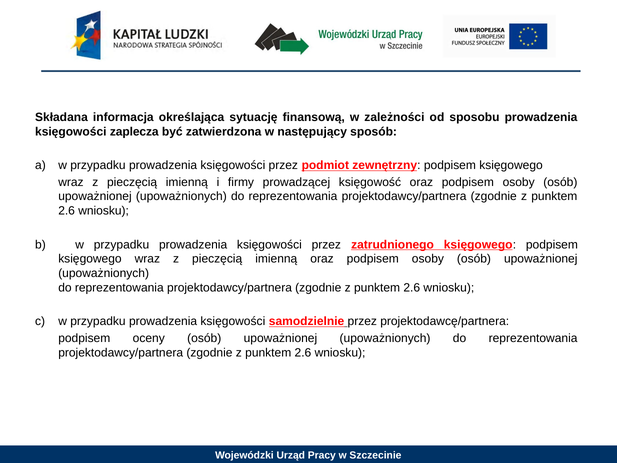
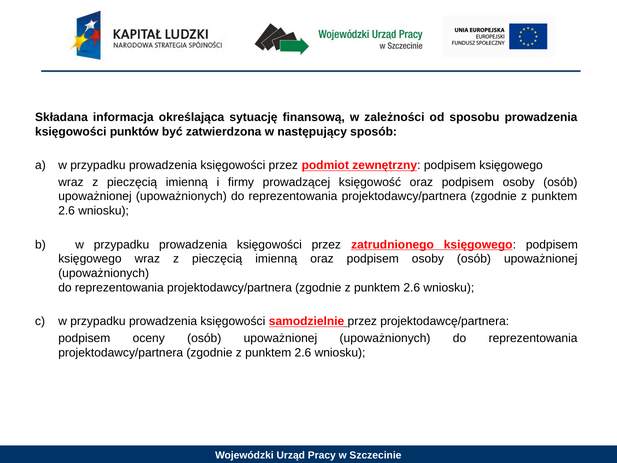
zaplecza: zaplecza -> punktów (134, 132)
